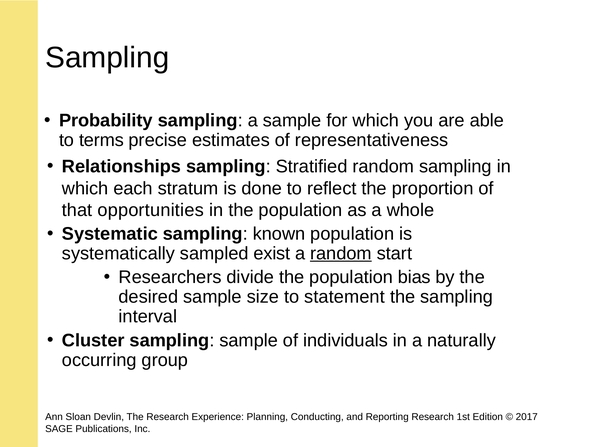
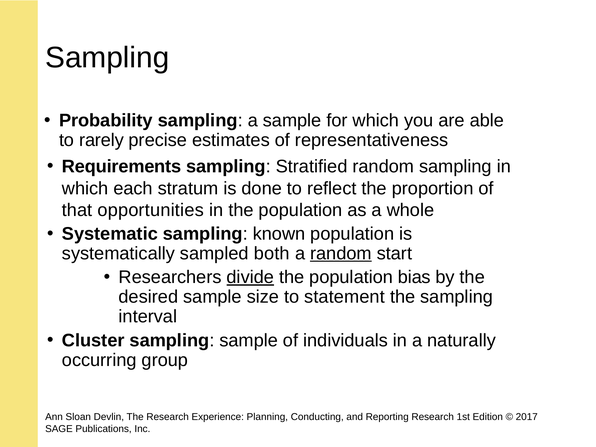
terms: terms -> rarely (101, 140)
Relationships: Relationships -> Requirements (122, 167)
exist: exist -> both (272, 253)
divide underline: none -> present (250, 277)
